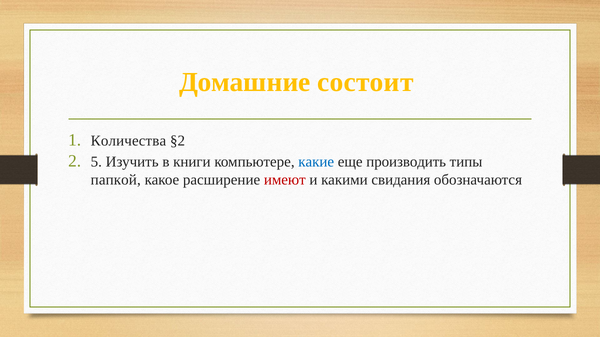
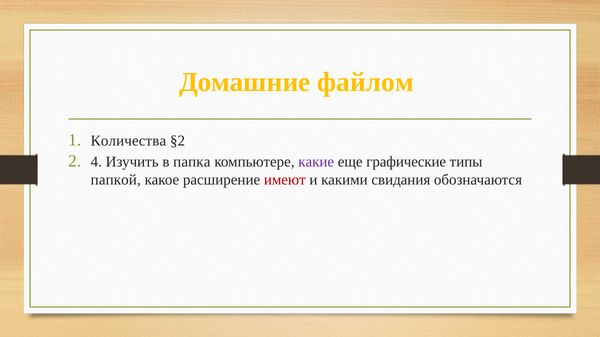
состоит: состоит -> файлом (366, 82)
5: 5 -> 4 (96, 162)
книги: книги -> папка (192, 162)
какие colour: blue -> purple (316, 162)
производить: производить -> графические (406, 162)
